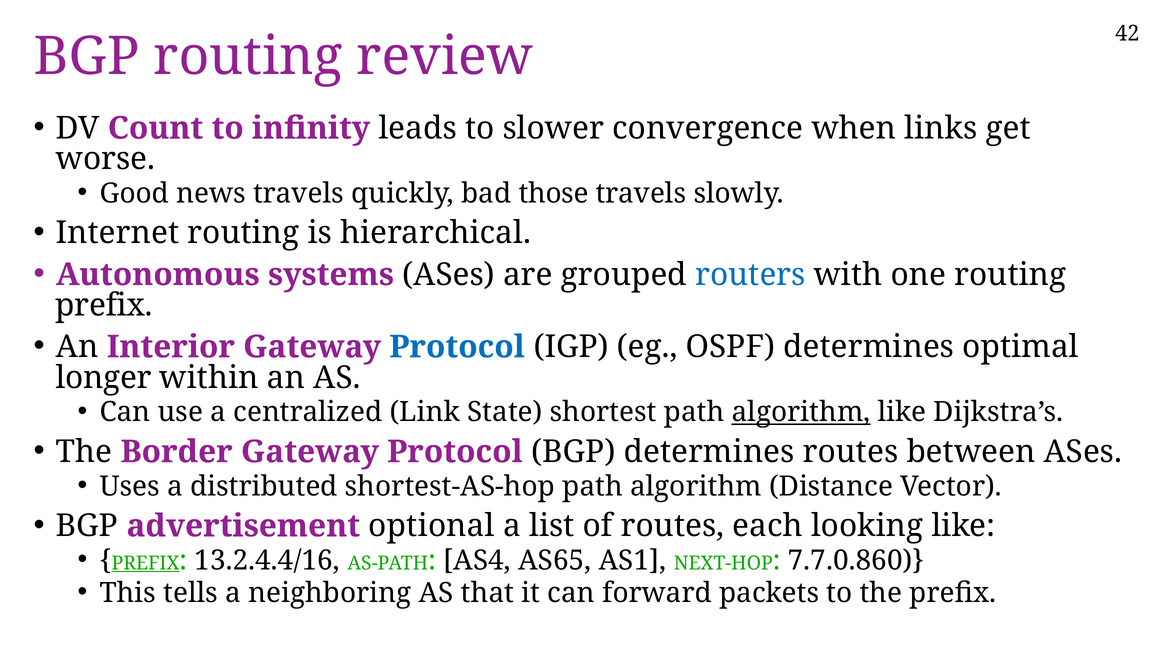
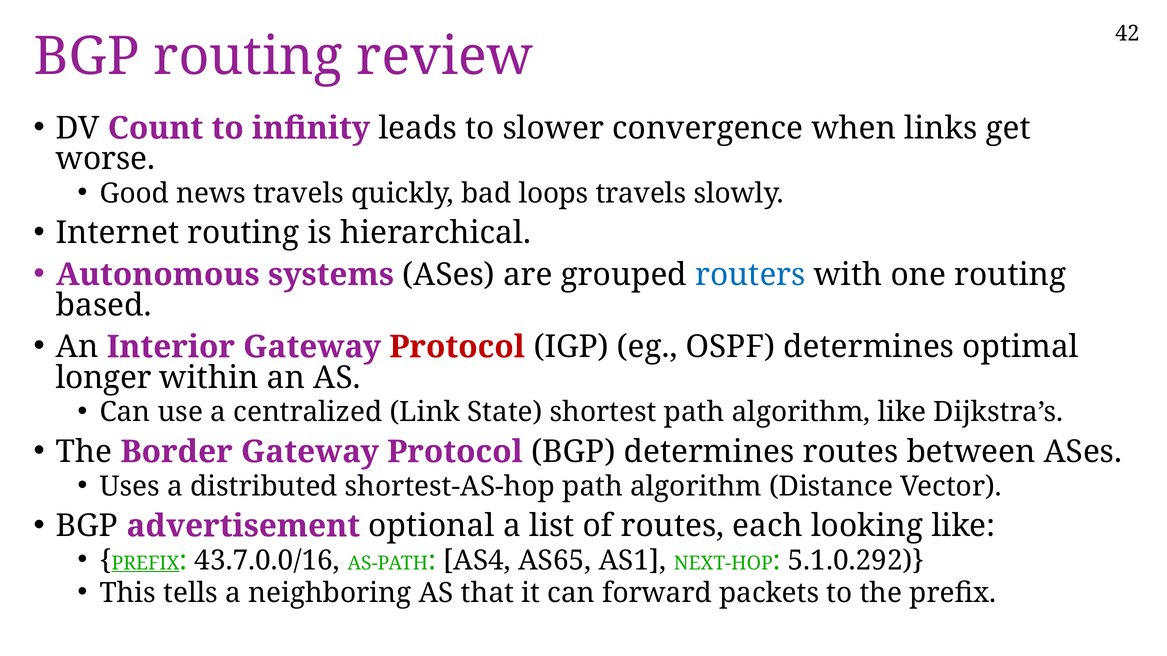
those: those -> loops (554, 194)
prefix: prefix -> based (104, 306)
Protocol colour: blue -> red (457, 347)
algorithm underline: present -> none (801, 412)
13.2.4.4/16: 13.2.4.4/16 -> 43.7.0.0/16 (267, 561)
7.7.0.860: 7.7.0.860 -> 5.1.0.292 (856, 561)
